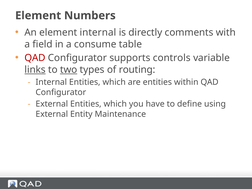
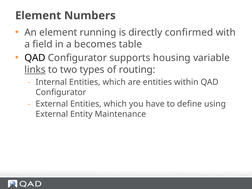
element internal: internal -> running (98, 32)
comments: comments -> confirmed (189, 32)
consume: consume -> becomes (95, 44)
QAD colour: red -> black (35, 58)
controls: controls -> housing (172, 58)
two underline: present -> none (69, 70)
